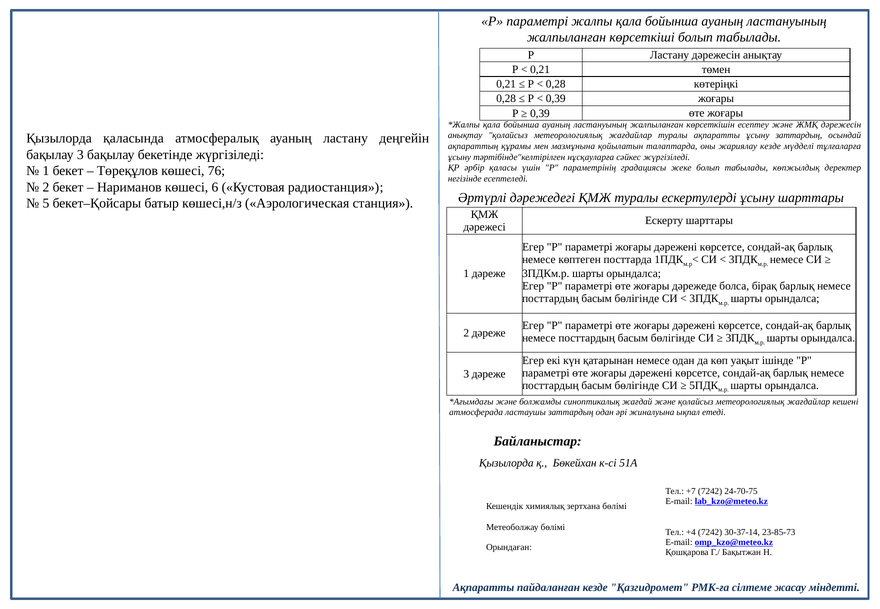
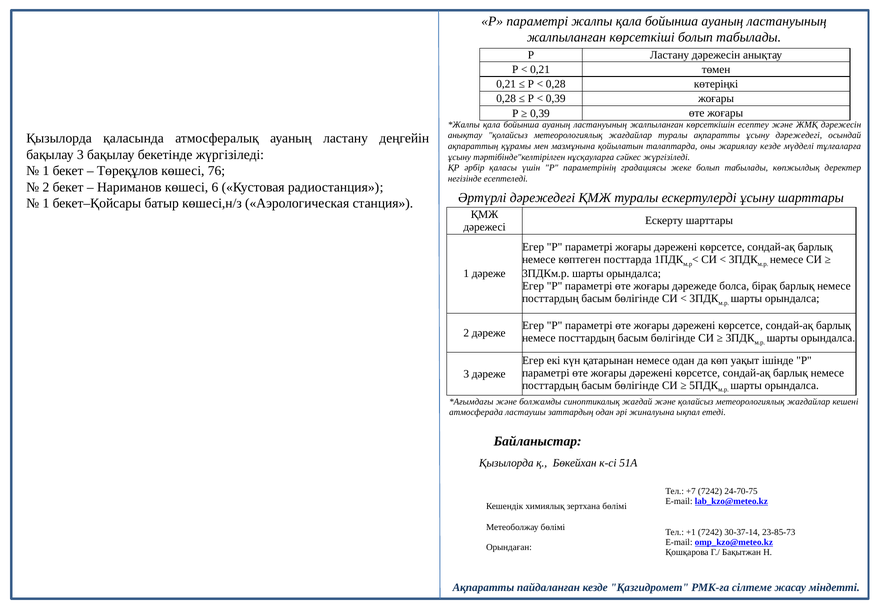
ұсыну заттардың: заттардың -> дәрежедегі (799, 136)
5: 5 -> 1 (46, 204)
+4: +4 -> +1 (691, 532)
